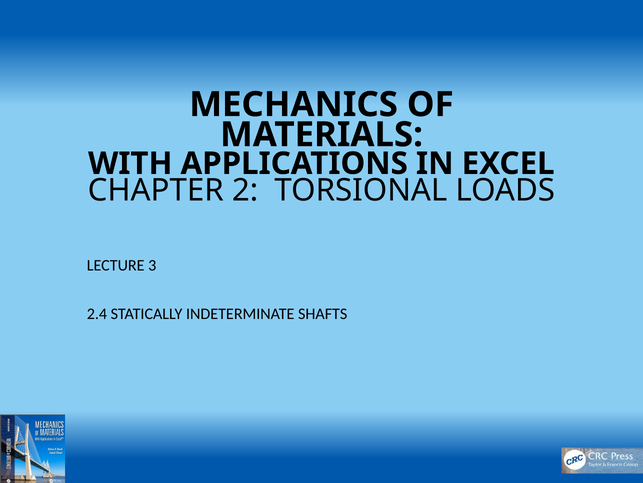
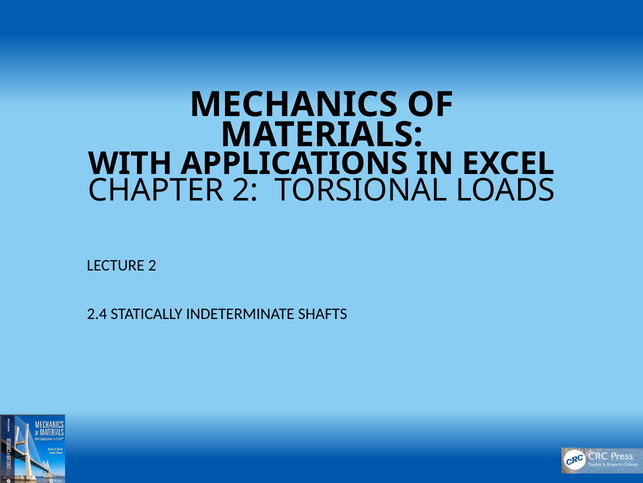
LECTURE 3: 3 -> 2 (152, 265)
